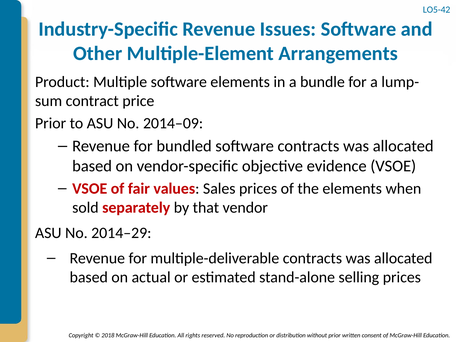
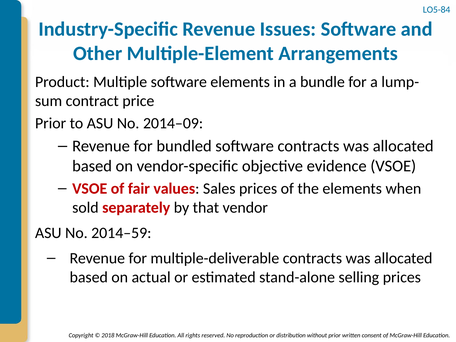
LO5-42: LO5-42 -> LO5-84 (437, 10)
2014–29: 2014–29 -> 2014–59 (121, 233)
